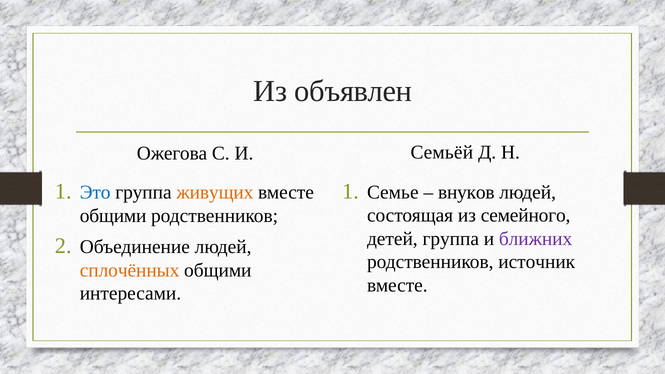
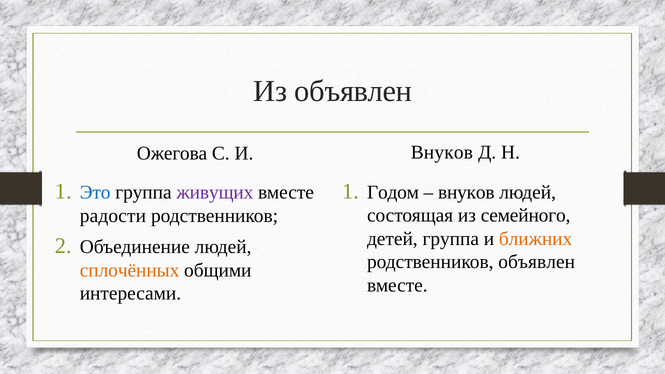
Семьёй: Семьёй -> Внуков (442, 153)
живущих colour: orange -> purple (215, 192)
Семье: Семье -> Годом (393, 192)
общими: общими -> радости (113, 216)
ближних colour: purple -> orange (536, 239)
родственников источник: источник -> объявлен (537, 262)
